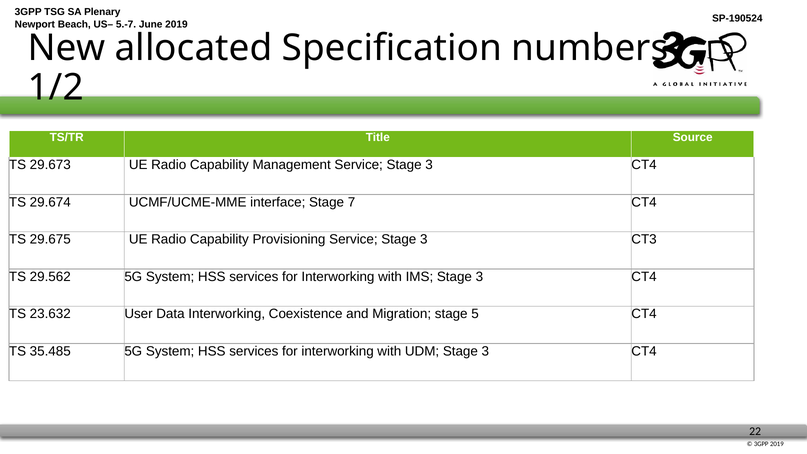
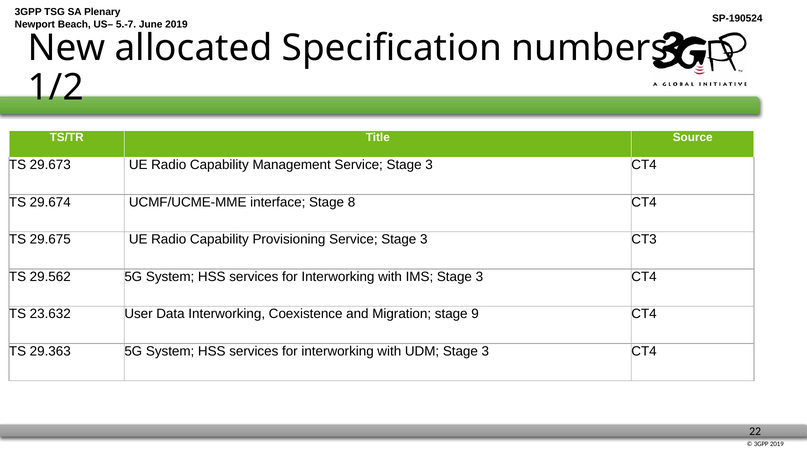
7: 7 -> 8 (352, 202)
5: 5 -> 9 (475, 314)
35.485: 35.485 -> 29.363 (50, 351)
